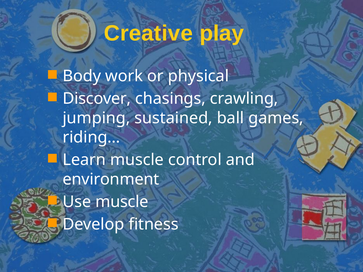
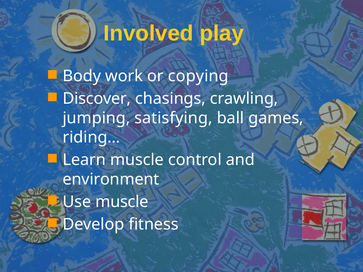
Creative: Creative -> Involved (148, 33)
physical: physical -> copying (198, 76)
sustained: sustained -> satisfying (173, 118)
